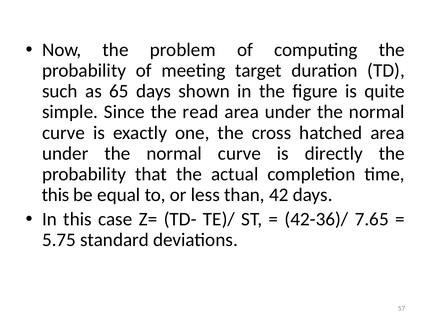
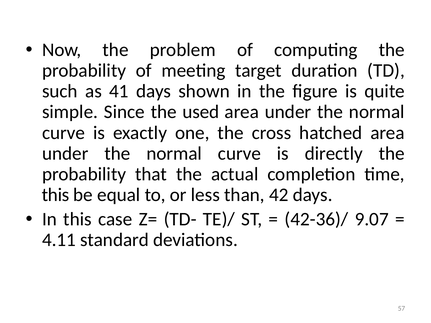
65: 65 -> 41 (119, 91)
read: read -> used (201, 112)
7.65: 7.65 -> 9.07 (372, 219)
5.75: 5.75 -> 4.11 (59, 240)
